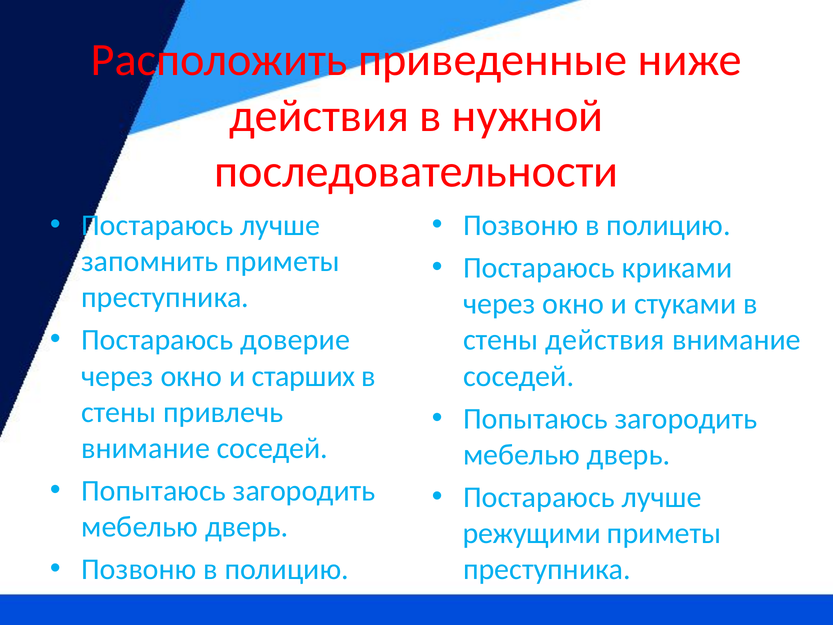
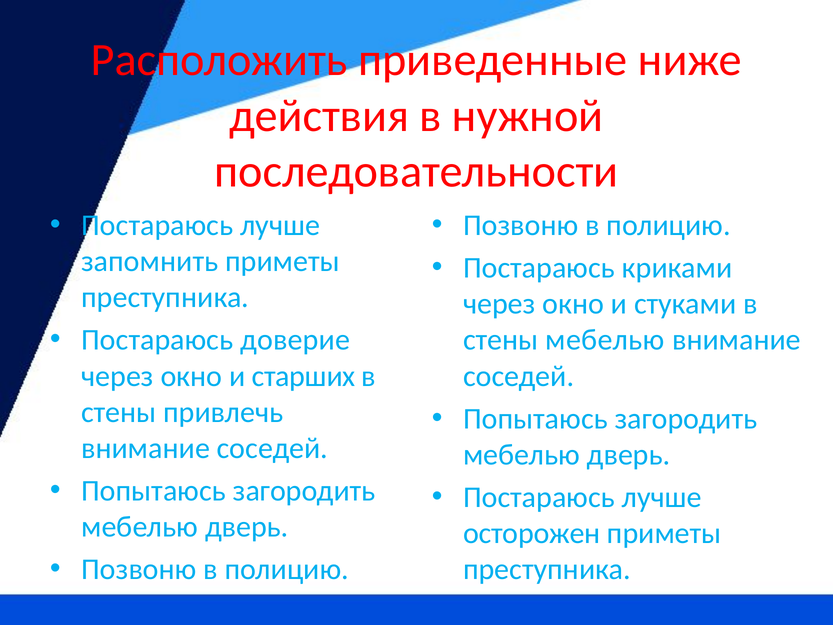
стены действия: действия -> мебелью (605, 340)
режущими: режущими -> осторожен (532, 533)
